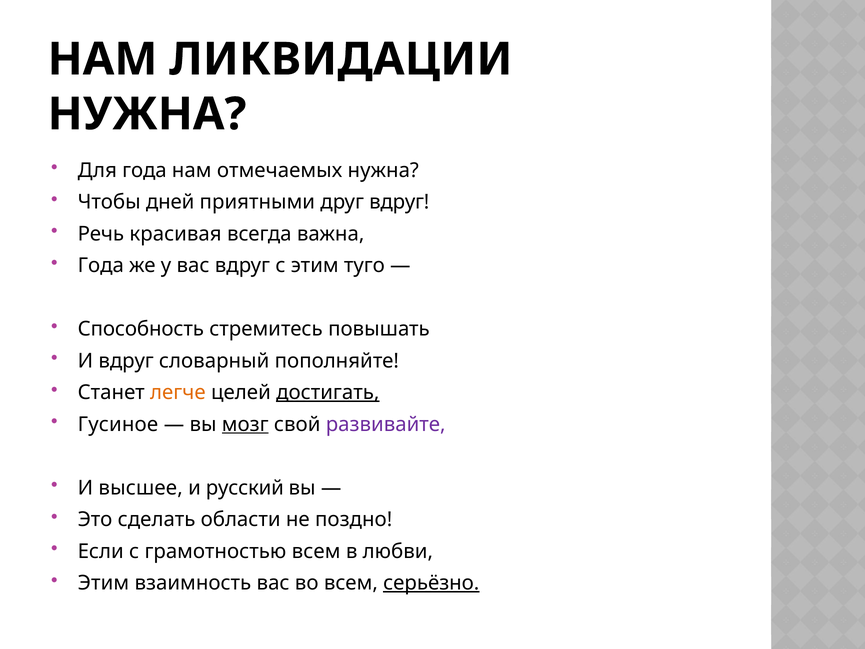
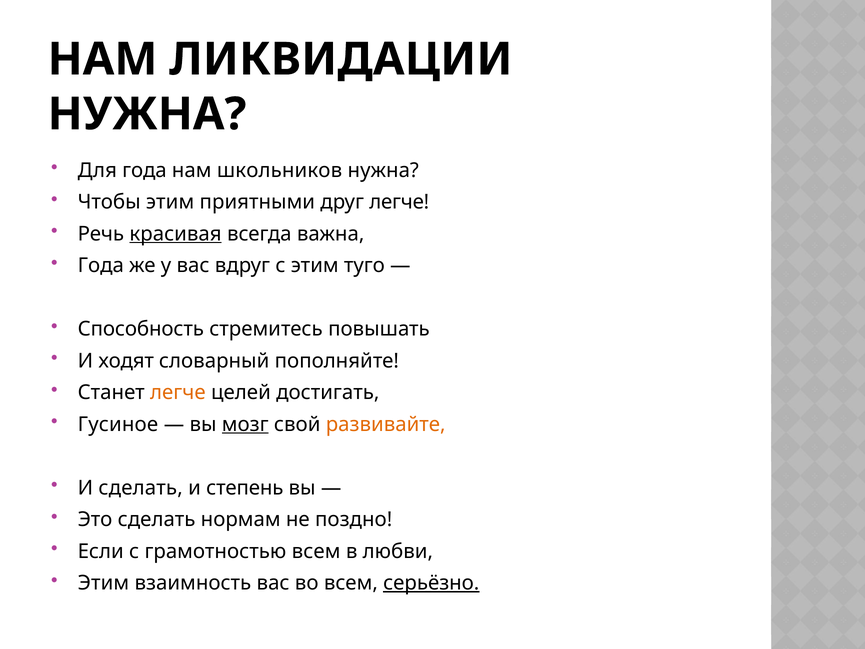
отмечаемых: отмечаемых -> школьников (280, 170)
Чтобы дней: дней -> этим (170, 202)
друг вдруг: вдруг -> легче (399, 202)
красивая underline: none -> present (176, 234)
И вдруг: вдруг -> ходят (126, 361)
достигать underline: present -> none (328, 392)
развивайте colour: purple -> orange (386, 424)
И высшее: высшее -> сделать (141, 488)
русский: русский -> степень (245, 488)
области: области -> нормам (241, 519)
